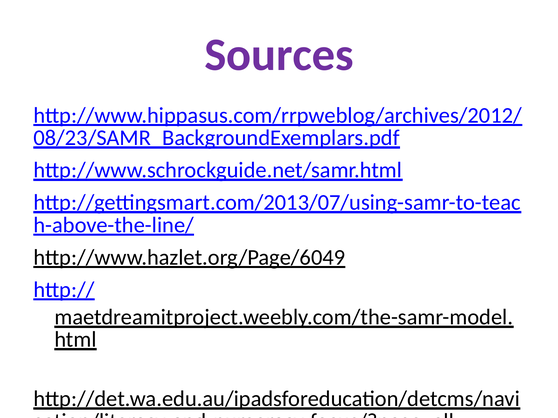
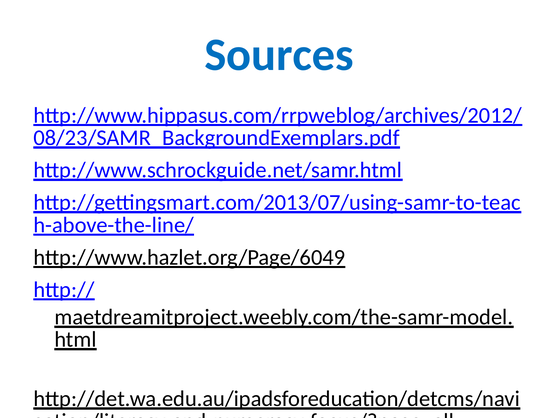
Sources colour: purple -> blue (279, 55)
